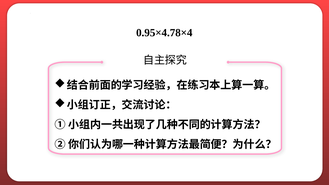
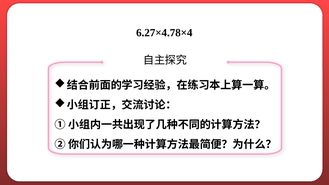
0.95×4.78×4: 0.95×4.78×4 -> 6.27×4.78×4 (164, 33)
